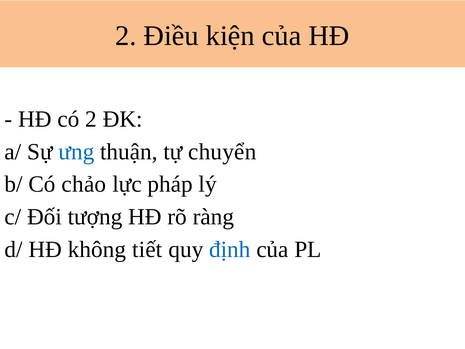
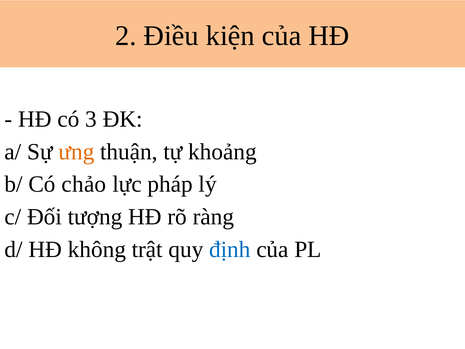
có 2: 2 -> 3 (91, 119)
ưng colour: blue -> orange (76, 152)
chuyển: chuyển -> khoảng (222, 152)
tiết: tiết -> trật (147, 249)
